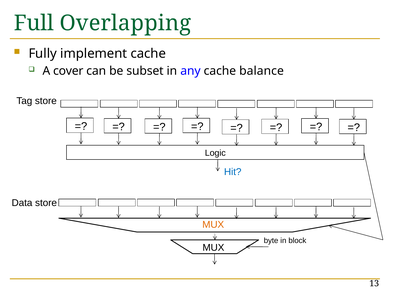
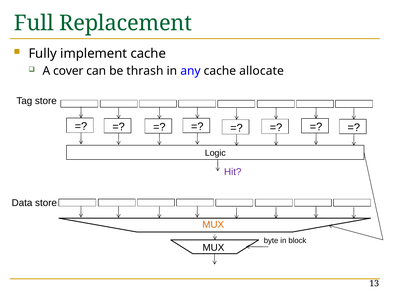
Overlapping: Overlapping -> Replacement (126, 23)
subset: subset -> thrash (145, 71)
balance: balance -> allocate (262, 71)
Hit colour: blue -> purple (233, 172)
